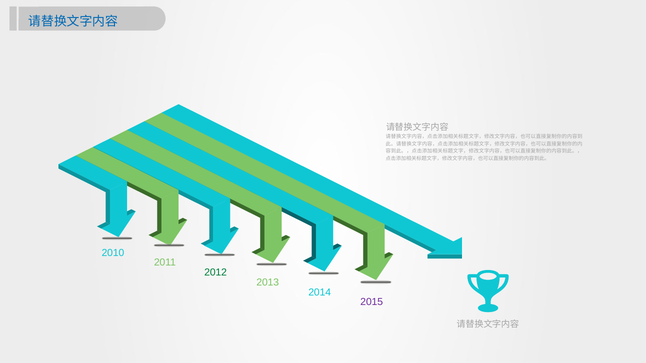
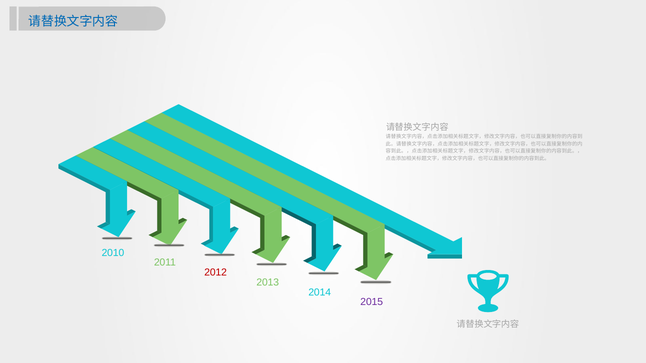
2012 colour: green -> red (216, 273)
